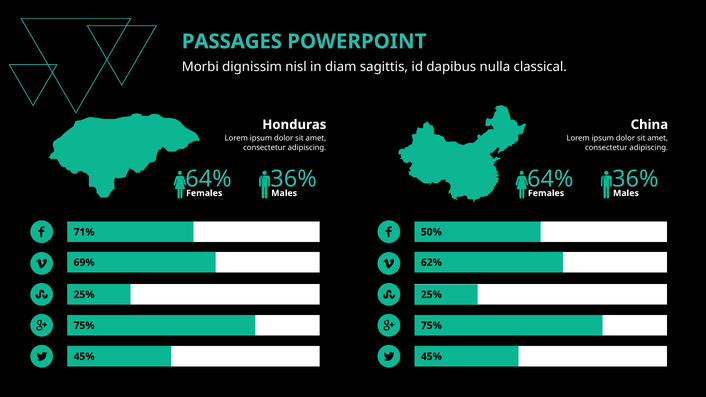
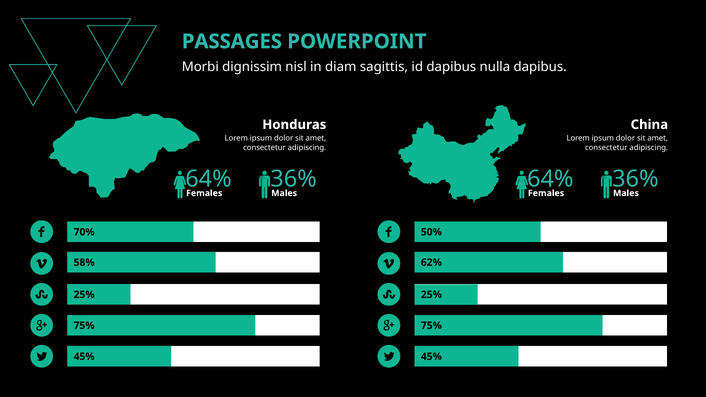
nulla classical: classical -> dapibus (540, 67)
71%: 71% -> 70% (84, 232)
69%: 69% -> 58% (84, 262)
